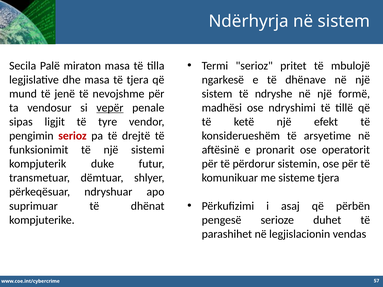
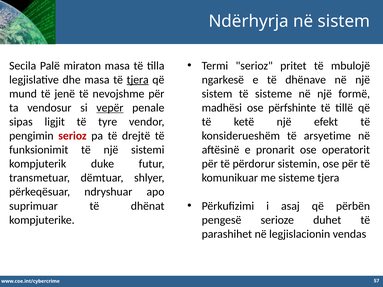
tjera underline: none -> present (138, 80)
të ndryshe: ndryshe -> sisteme (274, 94)
ndryshimi: ndryshimi -> përfshinte (292, 108)
